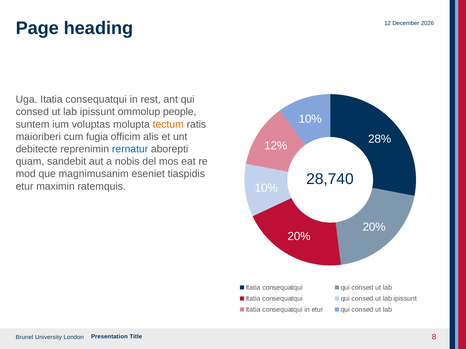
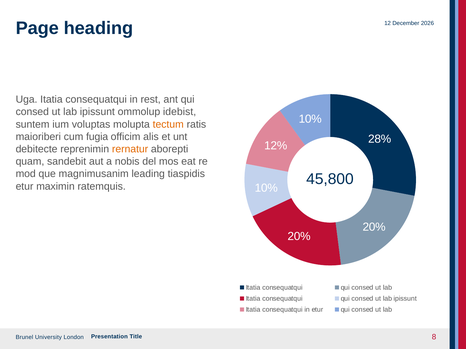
people: people -> idebist (180, 112)
rernatur colour: blue -> orange (130, 149)
eseniet: eseniet -> leading (148, 174)
28,740: 28,740 -> 45,800 (330, 179)
